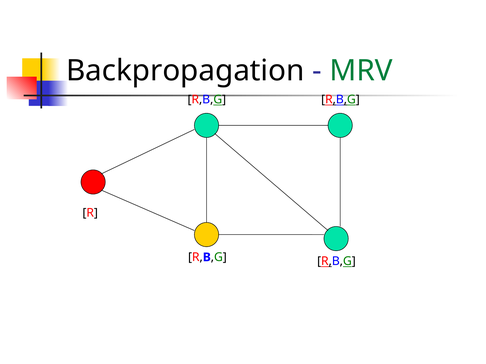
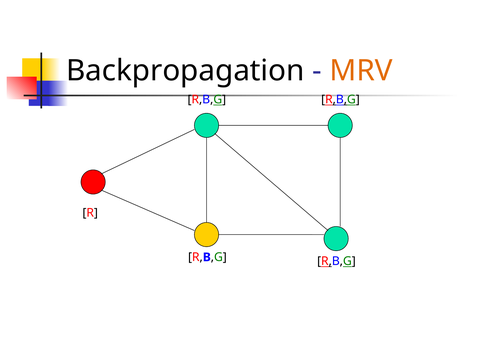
MRV colour: green -> orange (361, 71)
